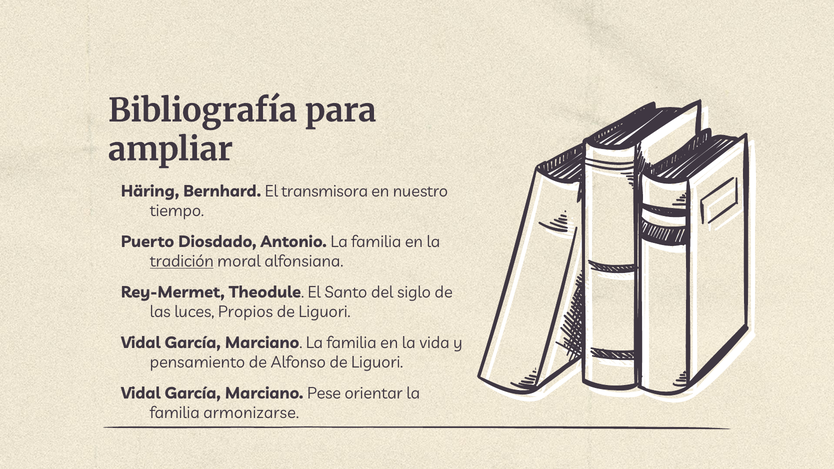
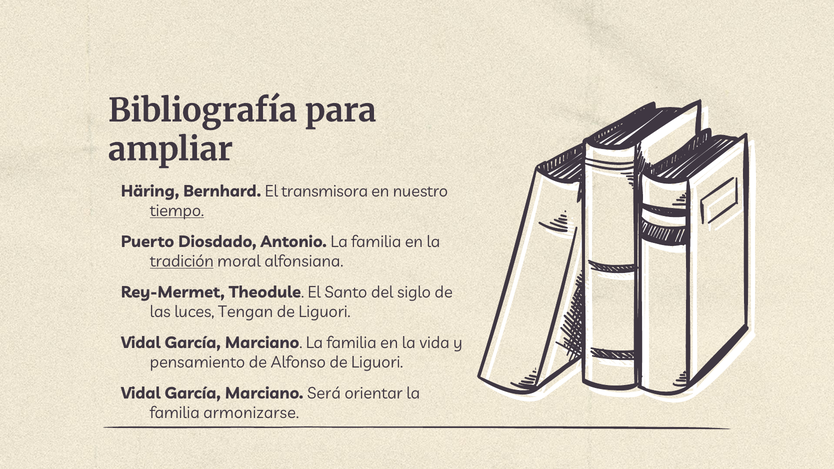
tiempo underline: none -> present (177, 211)
Propios: Propios -> Tengan (246, 312)
Pese: Pese -> Será (324, 393)
